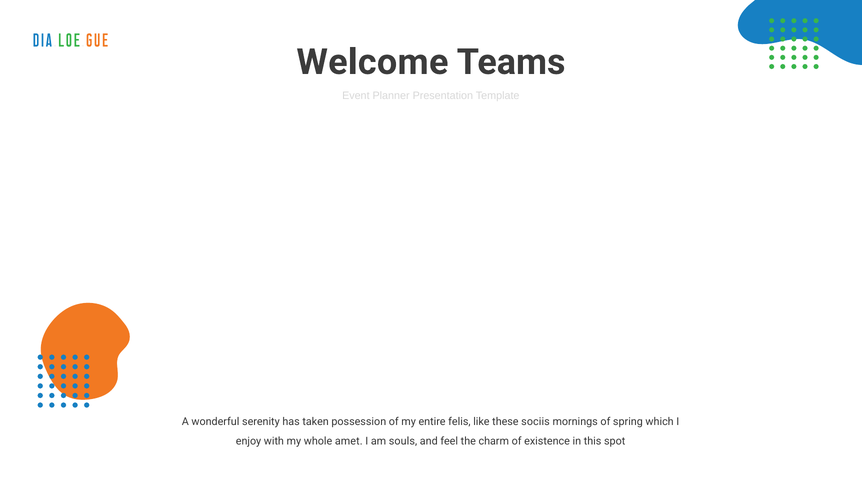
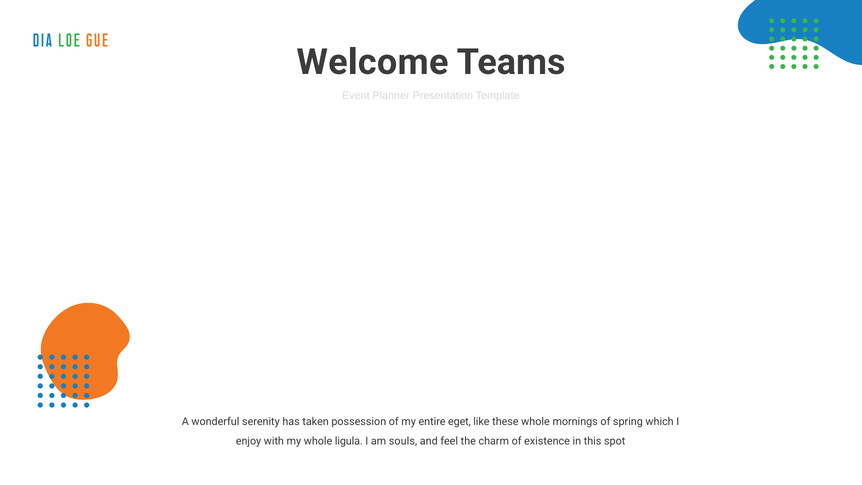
felis: felis -> eget (459, 422)
these sociis: sociis -> whole (536, 422)
amet: amet -> ligula (349, 441)
